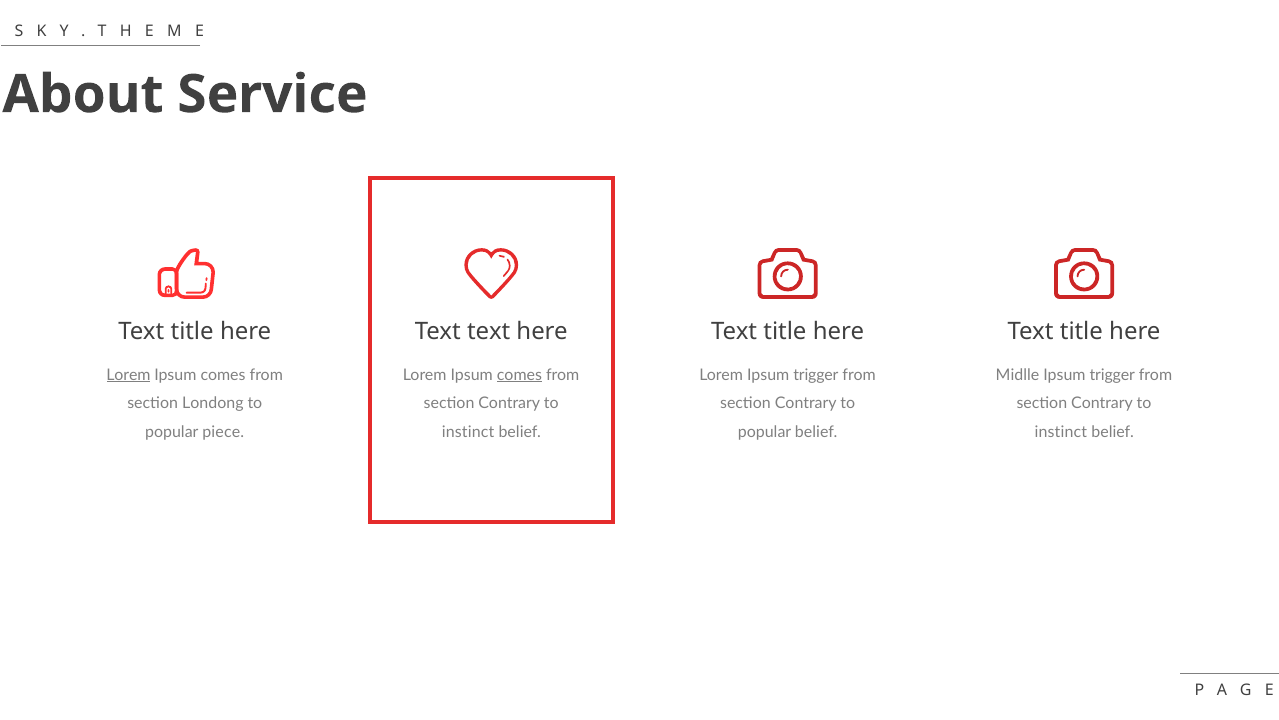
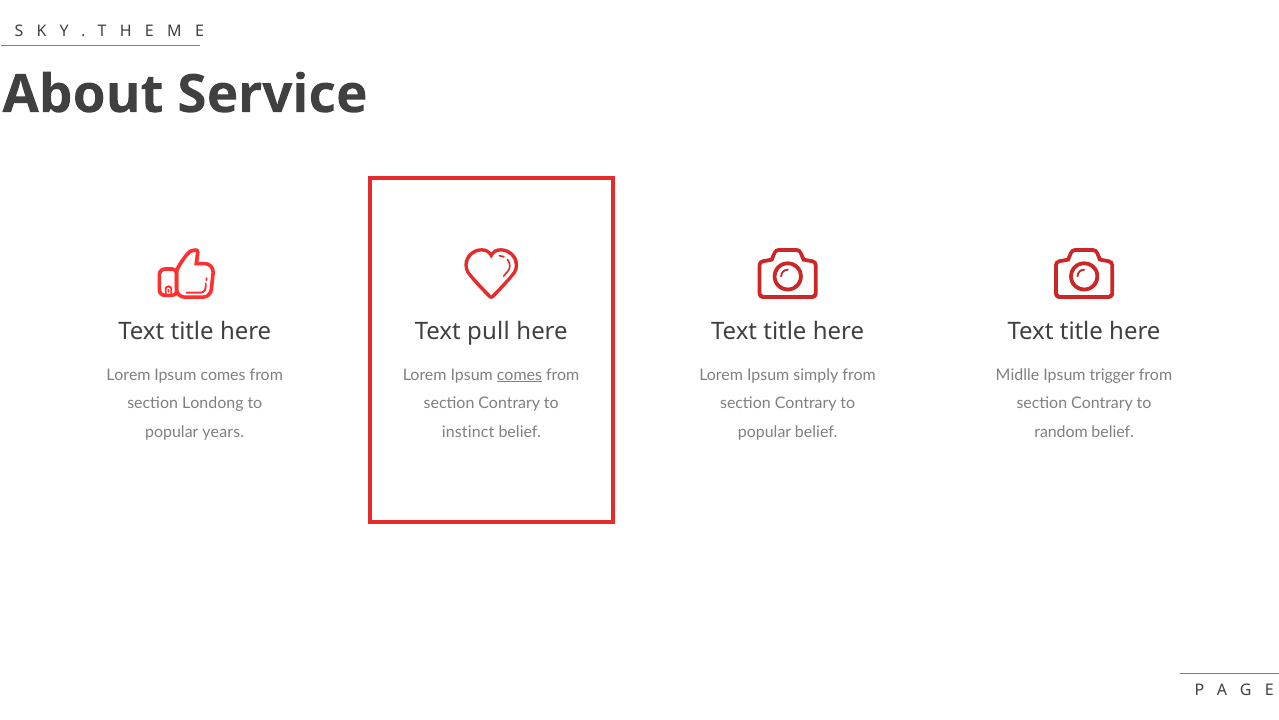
Text text: text -> pull (488, 332)
Lorem underline: present -> none (128, 374)
Lorem Ipsum trigger: trigger -> simply (816, 374)
piece: piece -> years (223, 432)
instinct: instinct -> random (1061, 432)
